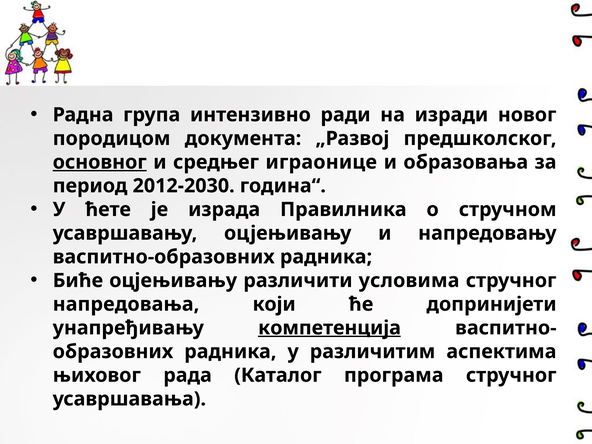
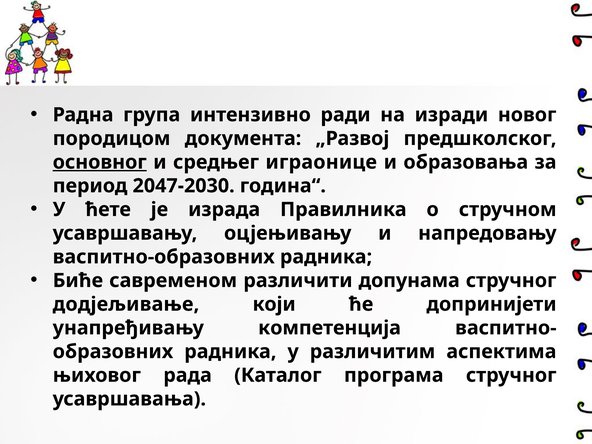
2012-2030: 2012-2030 -> 2047-2030 (184, 186)
Биће оцјењивању: оцјењивању -> савременом (173, 281)
условима: условима -> допунама (409, 281)
напредовања: напредовања -> додјељивање (126, 304)
компетенција underline: present -> none (330, 328)
